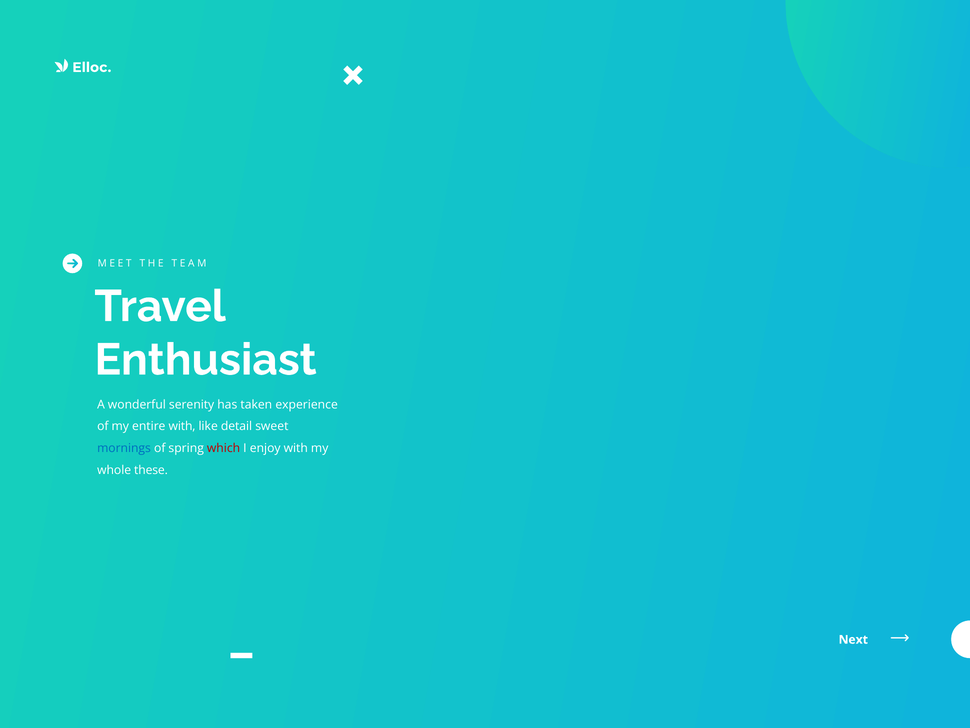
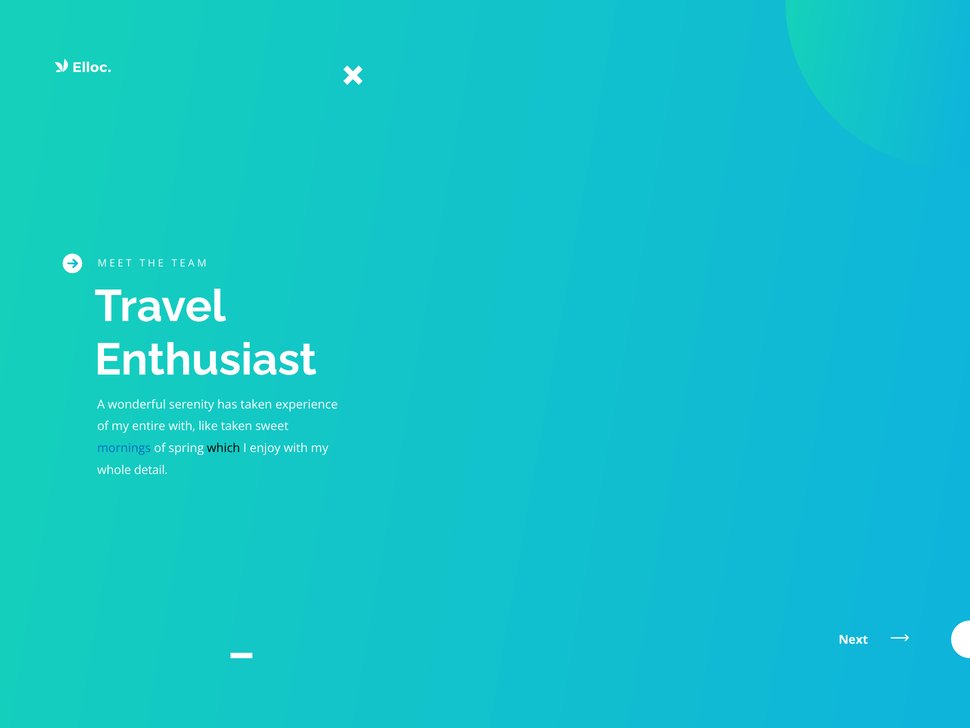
like detail: detail -> taken (237, 426)
which colour: red -> black (224, 448)
these: these -> detail (151, 470)
